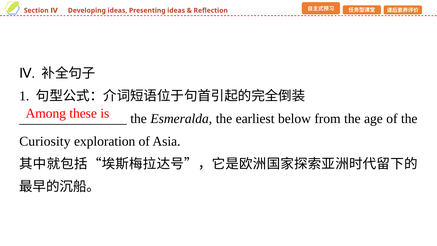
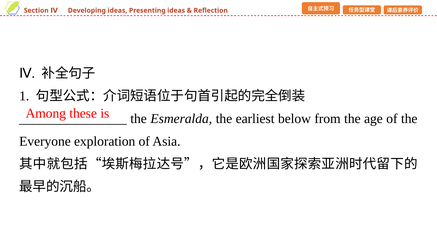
Curiosity: Curiosity -> Everyone (45, 141)
